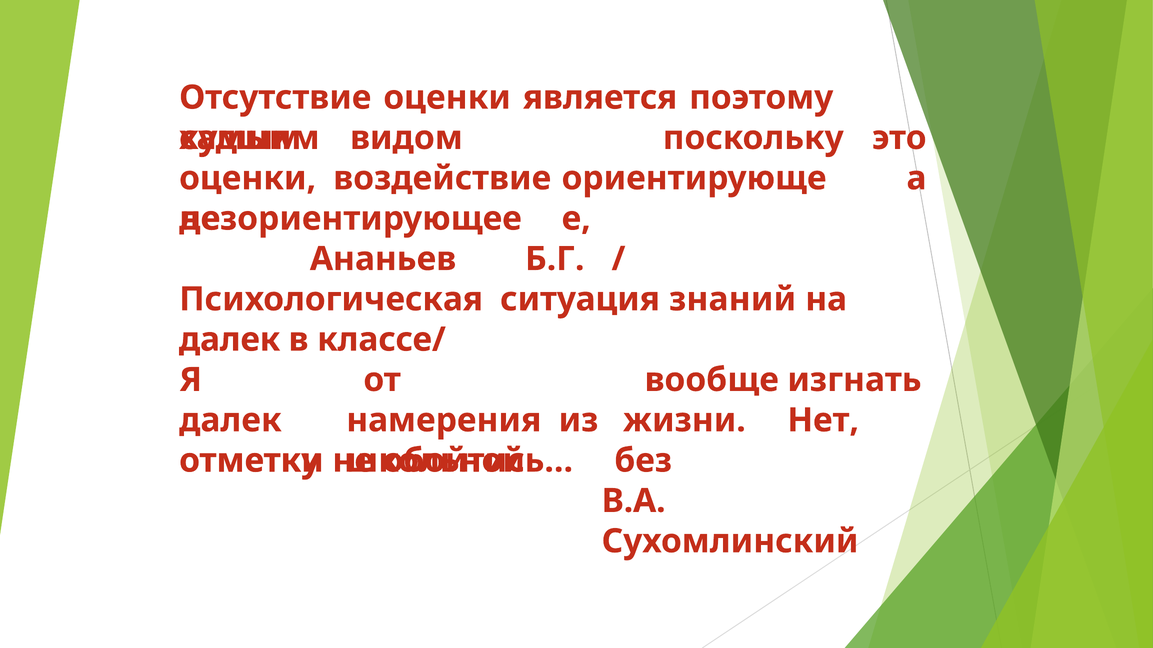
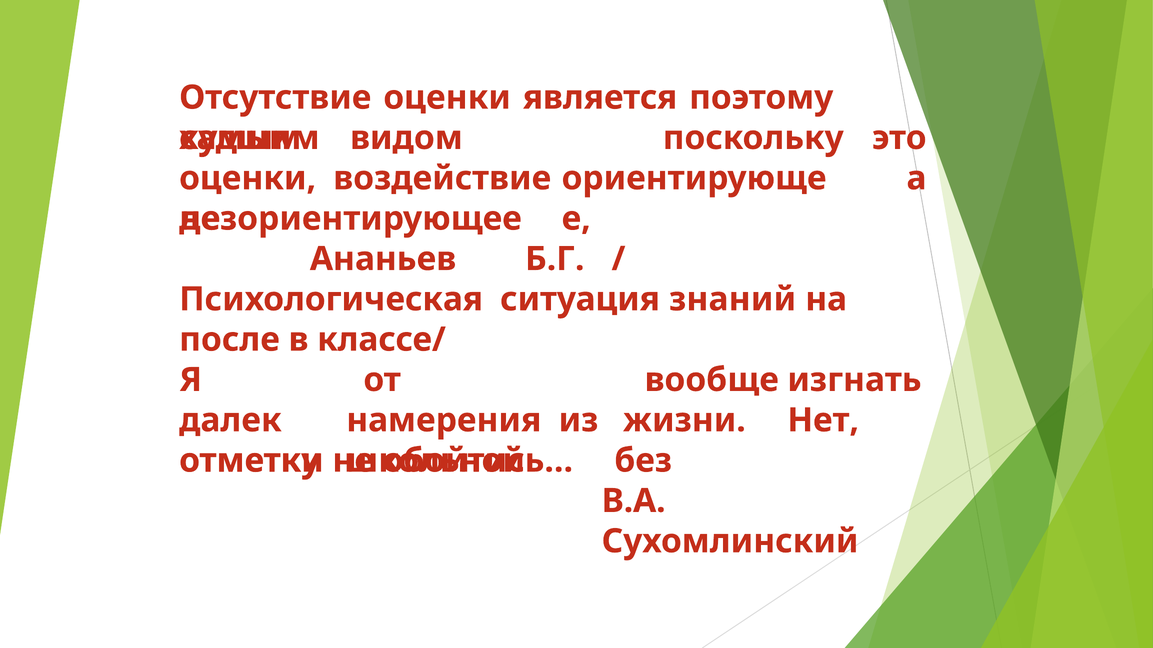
далек: далек -> после (229, 340)
